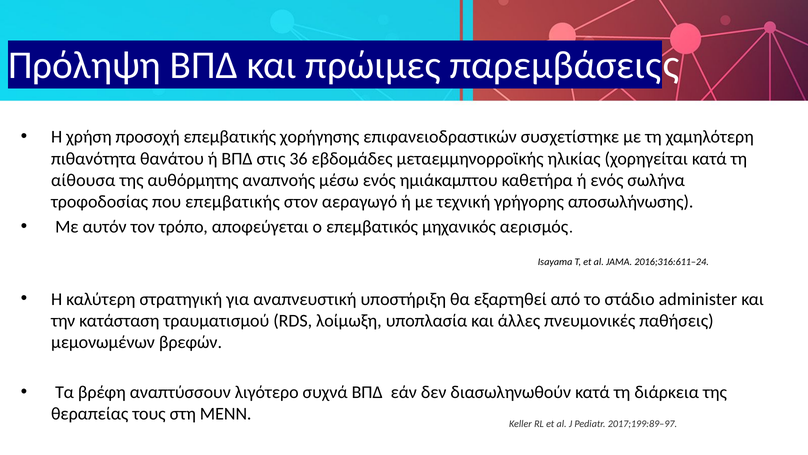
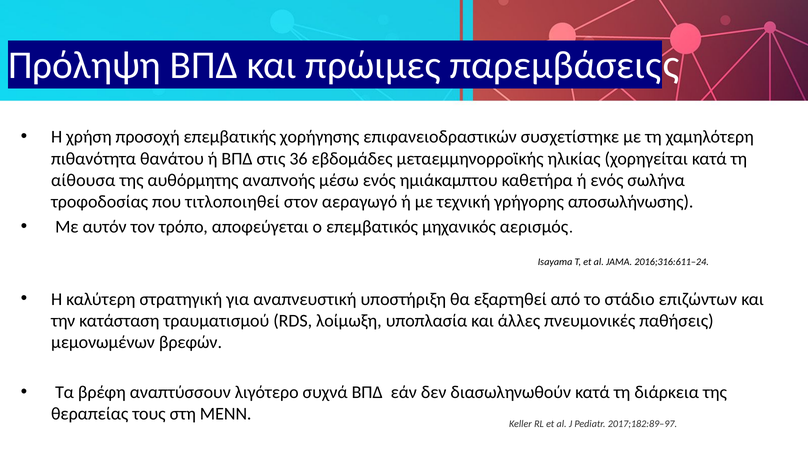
που επεμβατικής: επεμβατικής -> τιτλοποιηθεί (233, 201)
administer: administer -> επιζώντων (698, 299)
2017;199:89–97: 2017;199:89–97 -> 2017;182:89–97 (642, 424)
